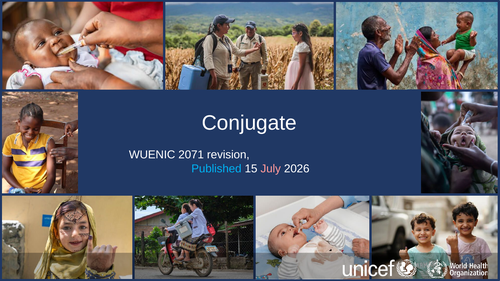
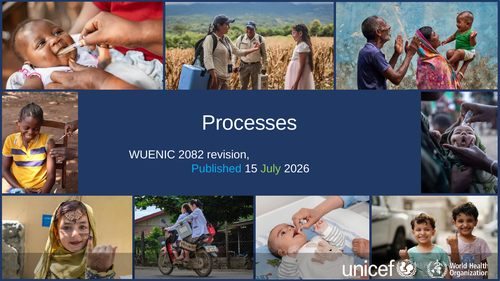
Conjugate: Conjugate -> Processes (249, 123)
2071: 2071 -> 2082 (191, 155)
July colour: pink -> light green (271, 169)
